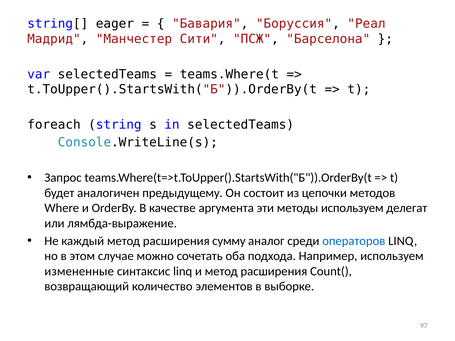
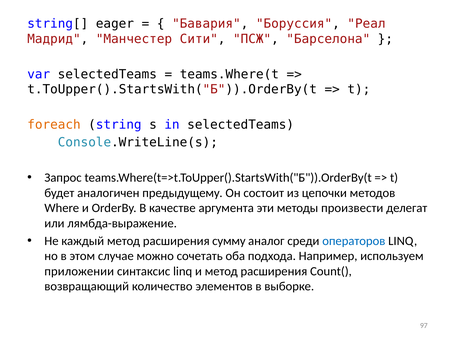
foreach colour: black -> orange (54, 125)
методы используем: используем -> произвести (352, 208)
измененные: измененные -> приложении (79, 272)
